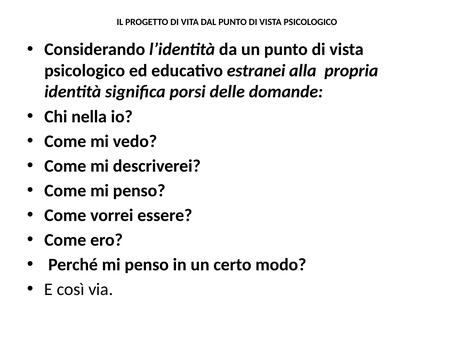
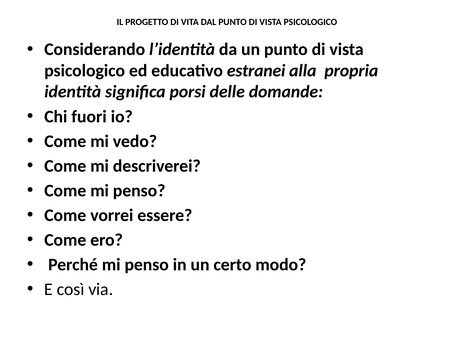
nella: nella -> fuori (89, 117)
